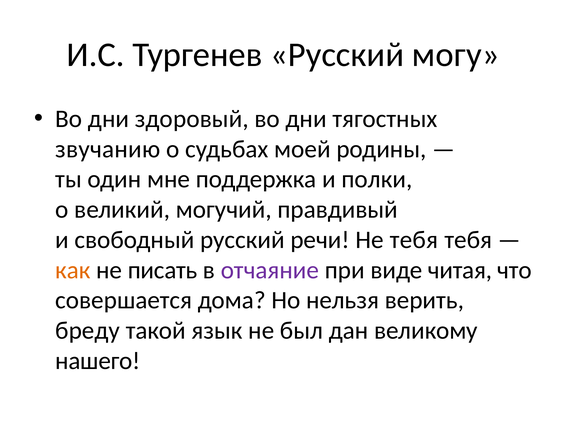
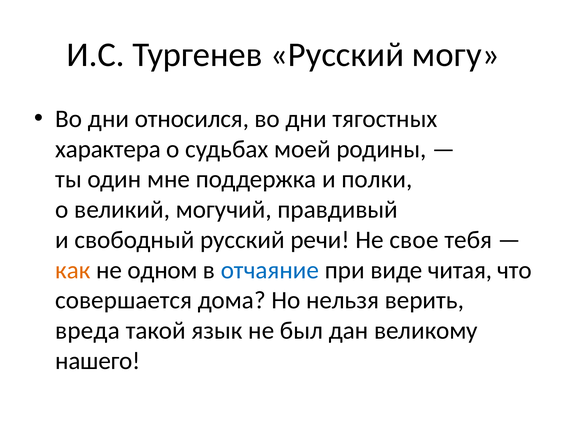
здоровый: здоровый -> относился (192, 119)
звучанию: звучанию -> характера (108, 149)
Не тебя: тебя -> свое (414, 240)
писать: писать -> одном (163, 270)
отчаяние colour: purple -> blue (270, 270)
бреду: бреду -> вреда (88, 331)
